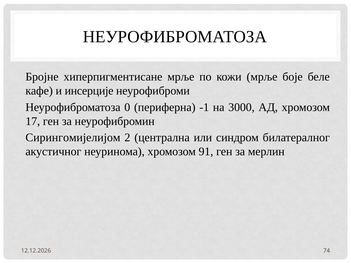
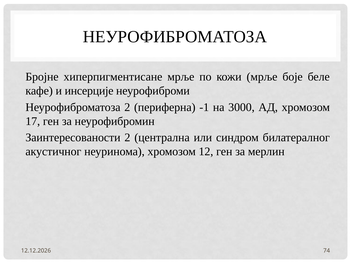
Неурофиброматоза 0: 0 -> 2 (127, 107)
Сирингомијелијом: Сирингомијелијом -> Заинтересованости (73, 138)
91: 91 -> 12 (206, 152)
